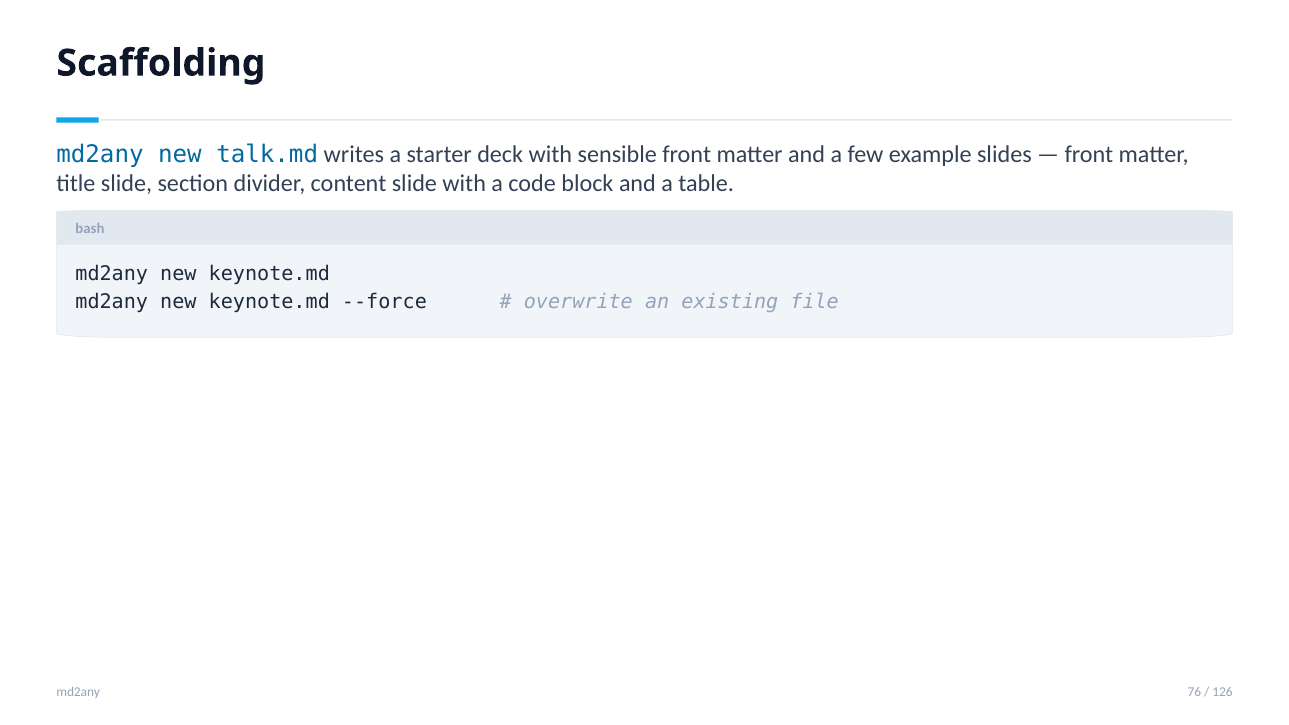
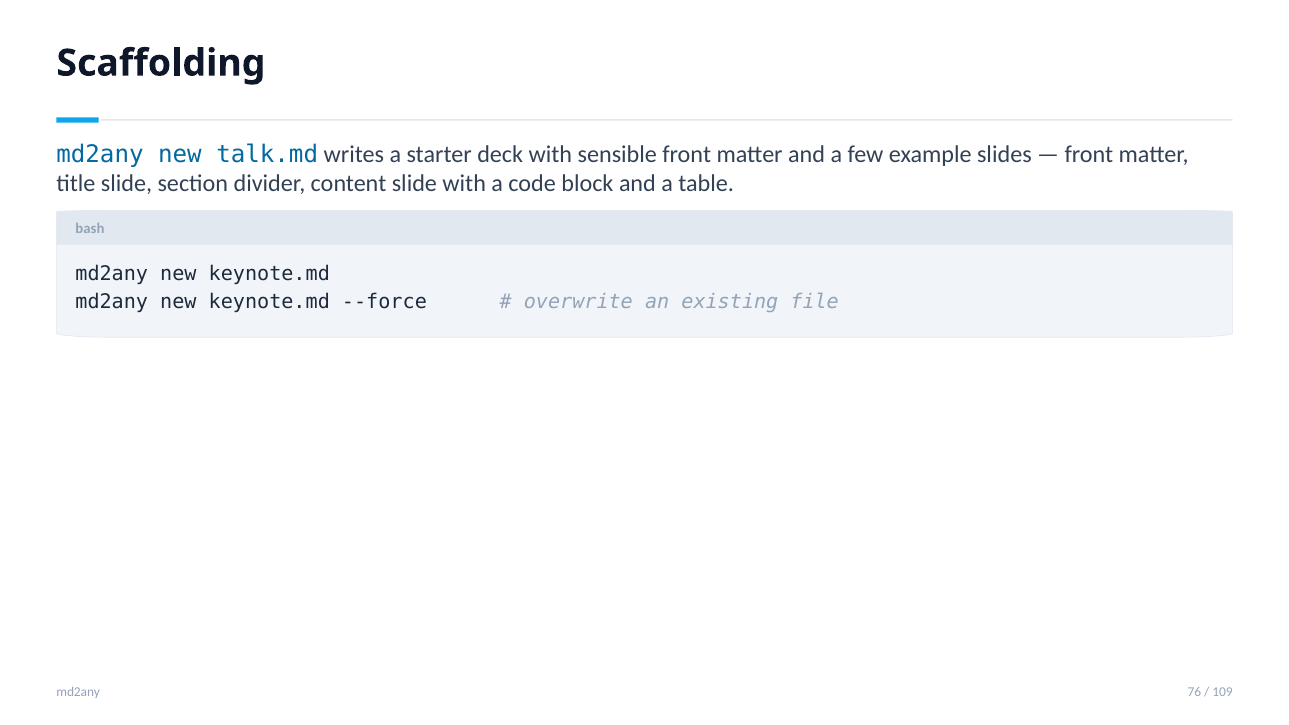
126: 126 -> 109 (1222, 692)
